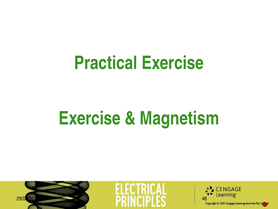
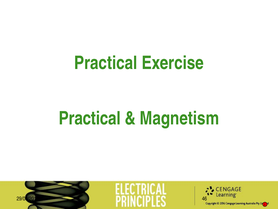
Exercise: Exercise -> Practical (90, 118)
